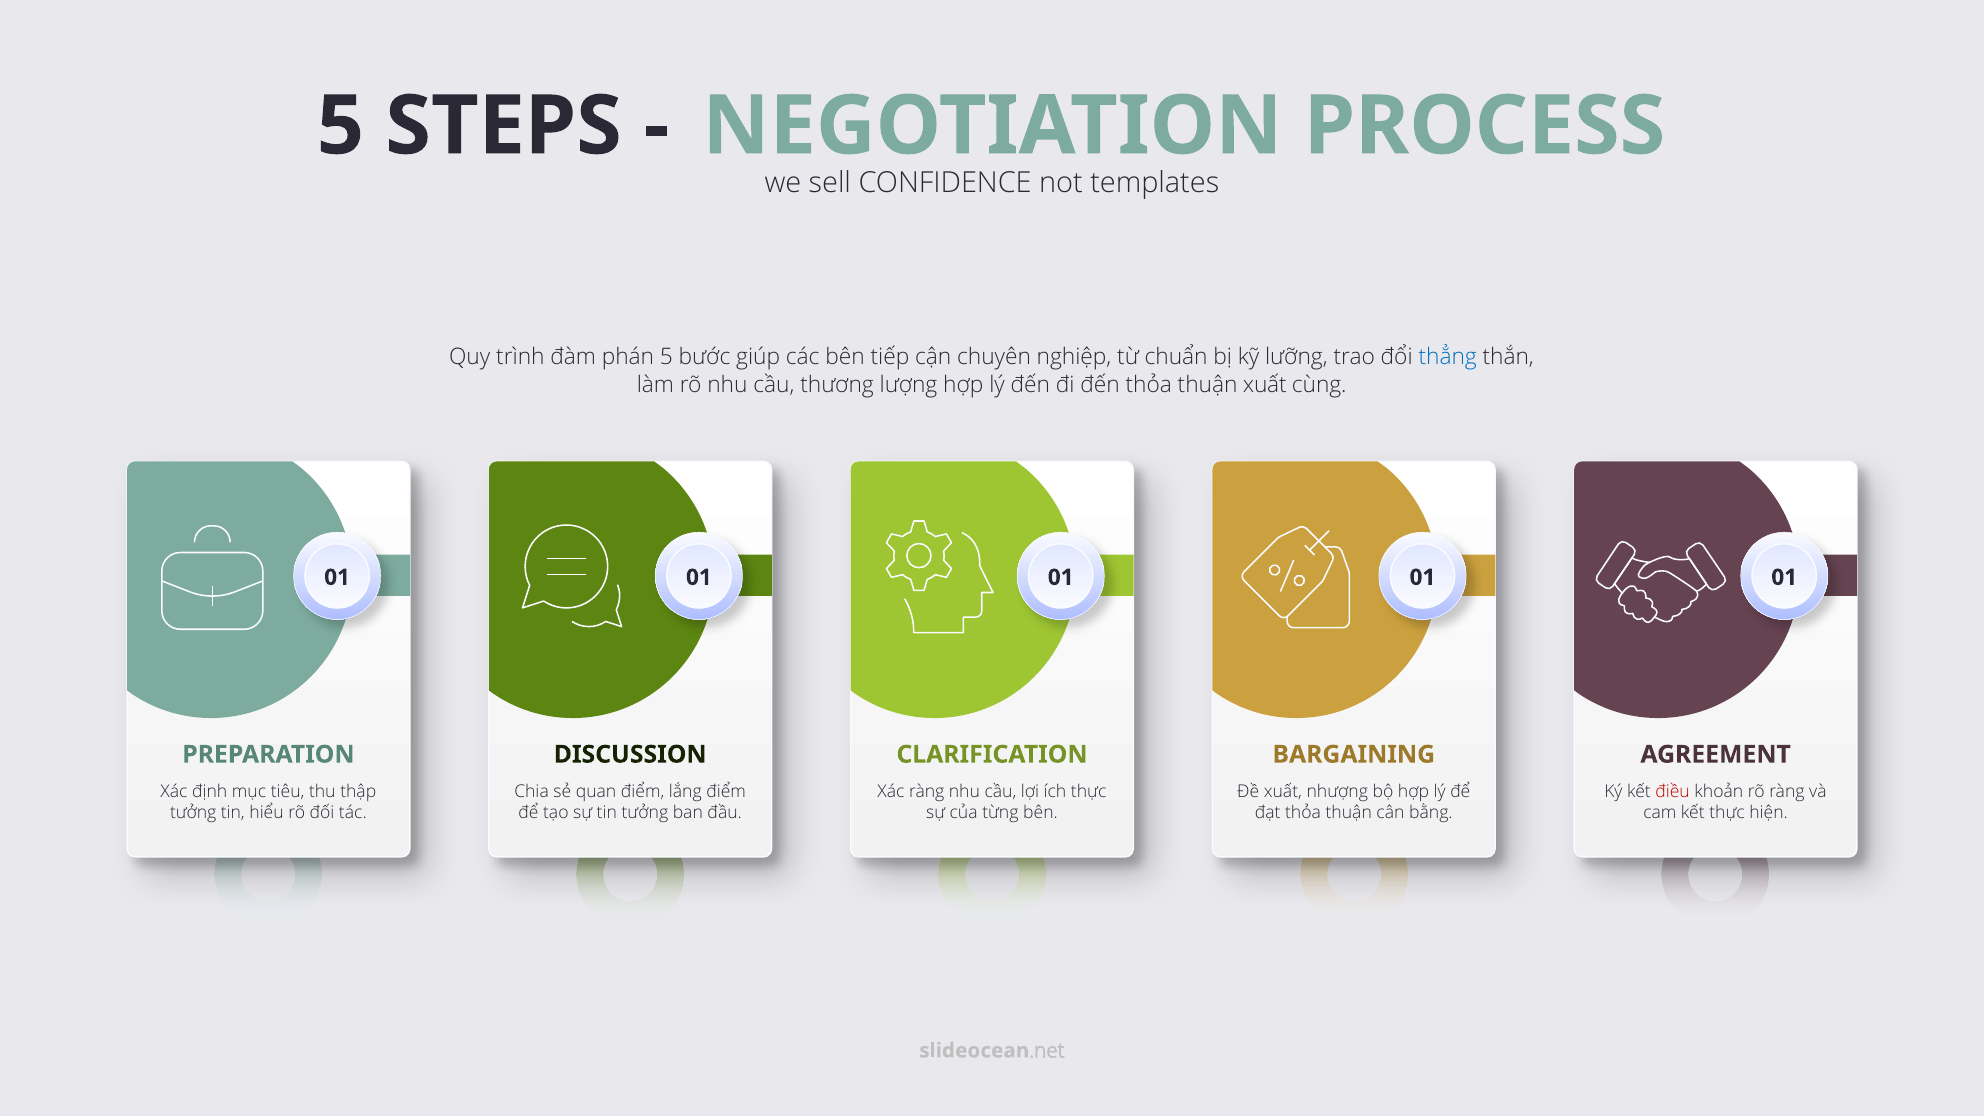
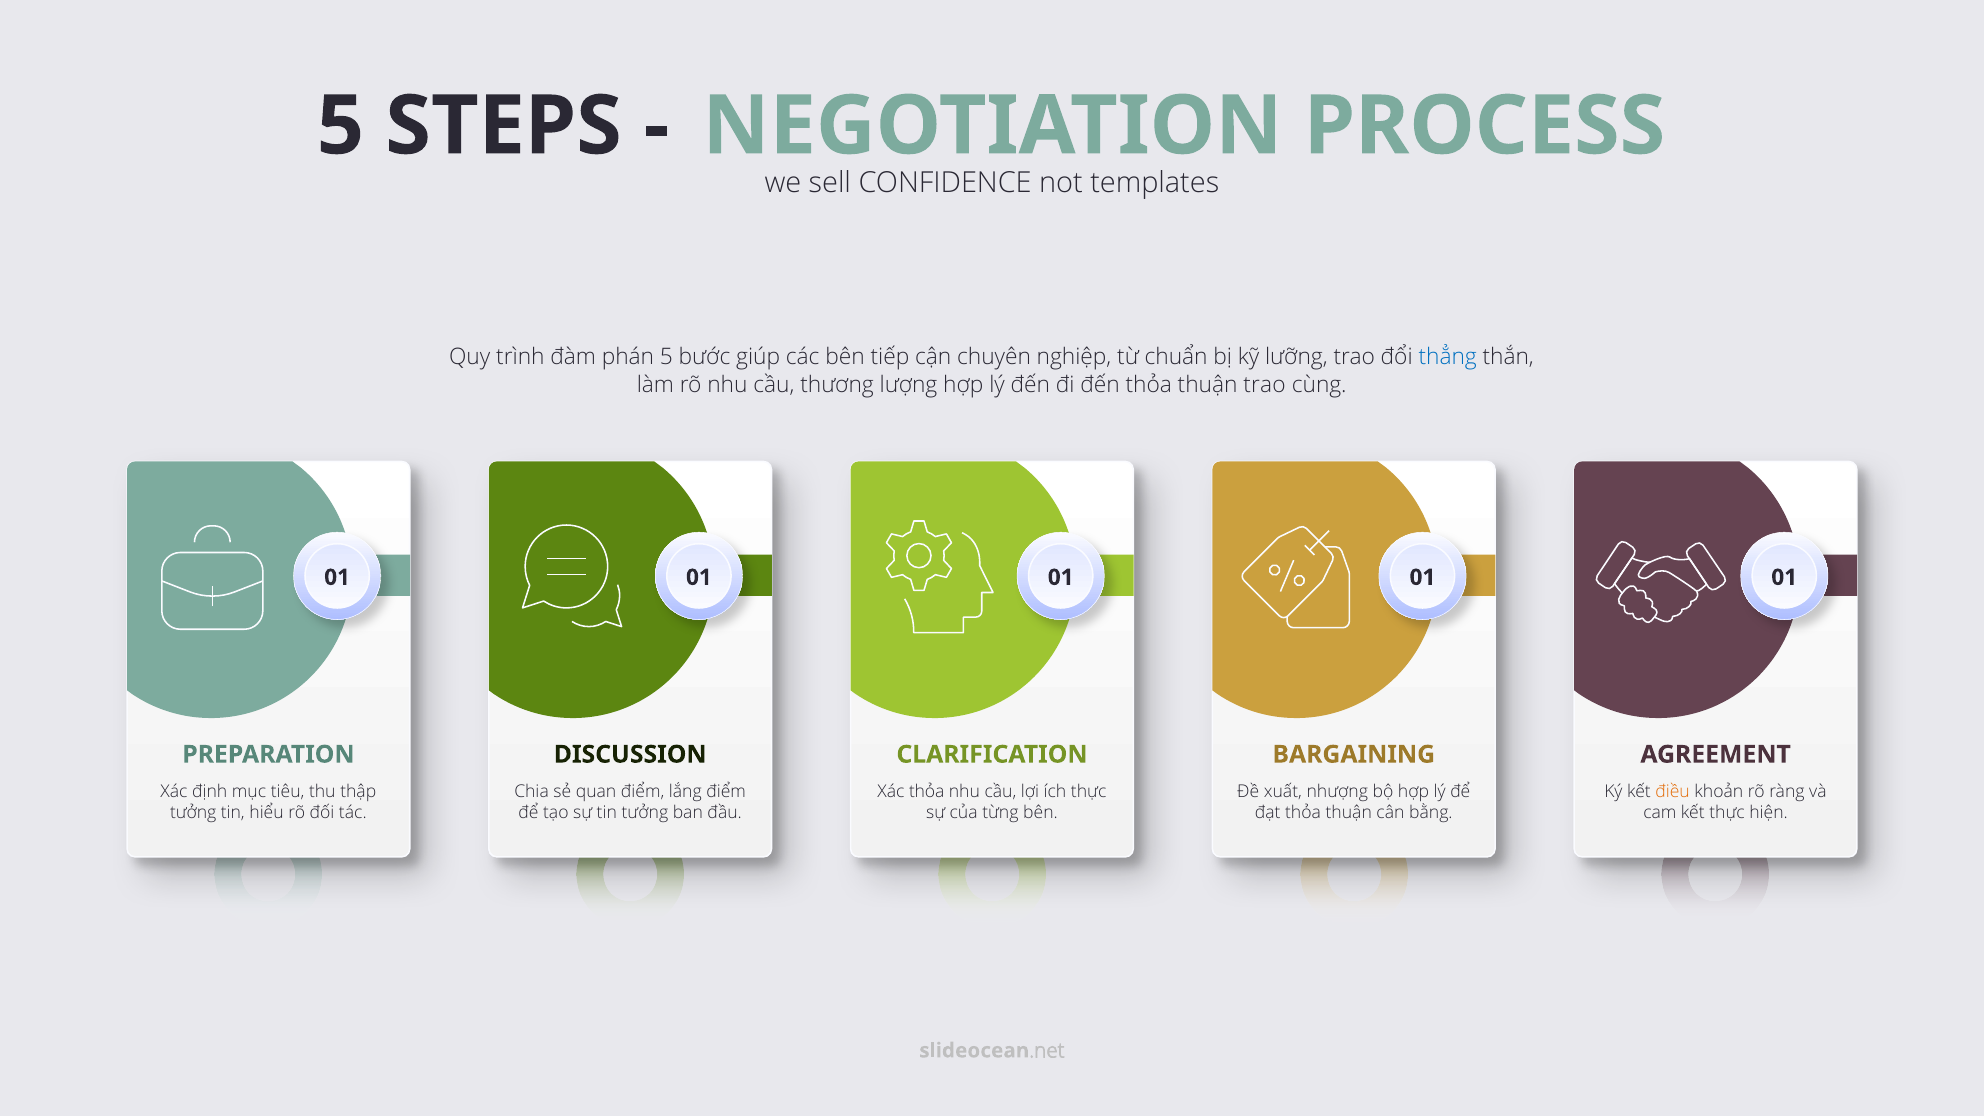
thuận xuất: xuất -> trao (1265, 385)
Xác ràng: ràng -> thỏa (927, 792)
điều colour: red -> orange (1673, 792)
